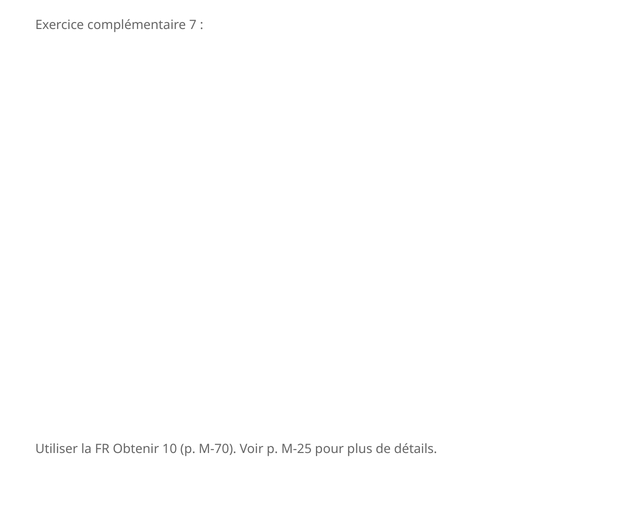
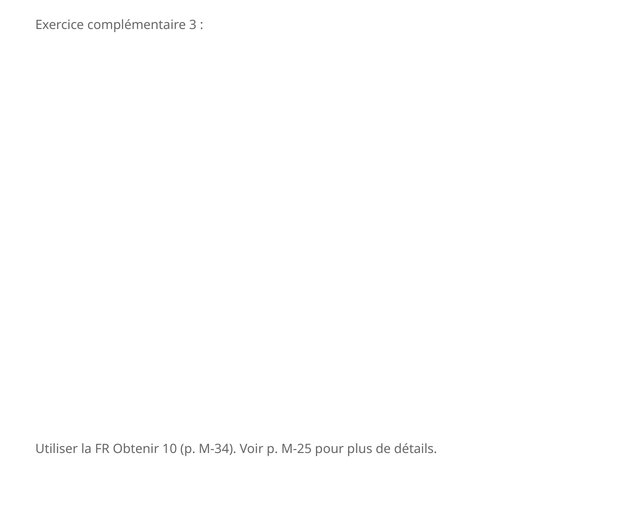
7: 7 -> 3 (193, 25)
M-70: M-70 -> M-34 (218, 450)
